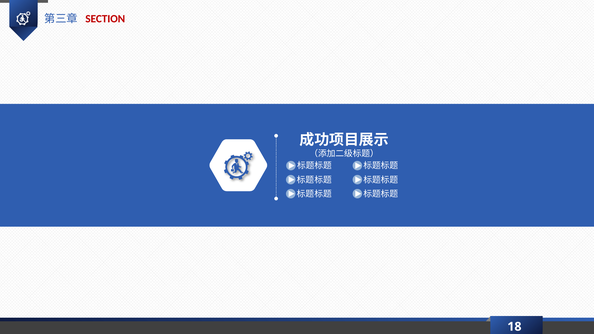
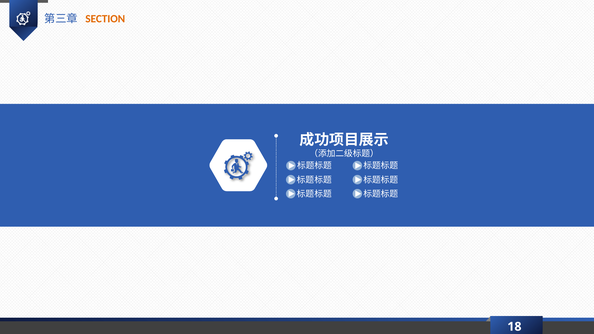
SECTION colour: red -> orange (105, 19)
